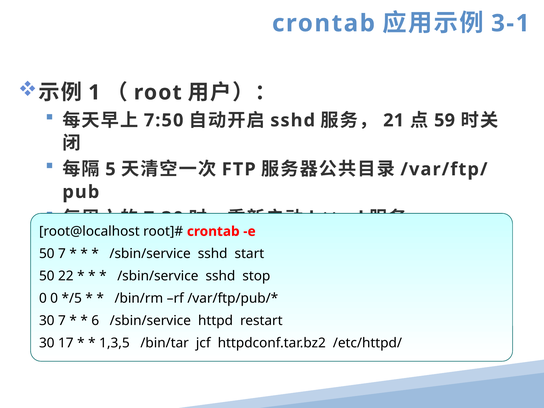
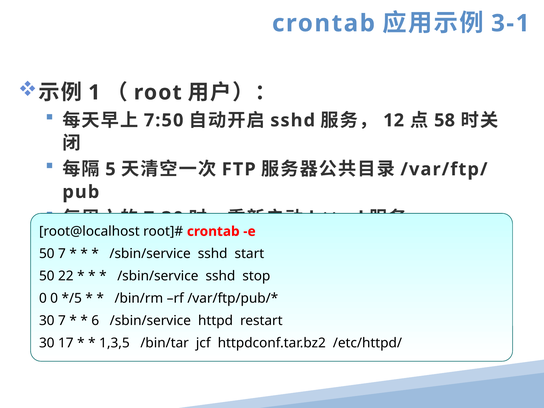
21: 21 -> 12 (394, 120)
59: 59 -> 58 (445, 120)
